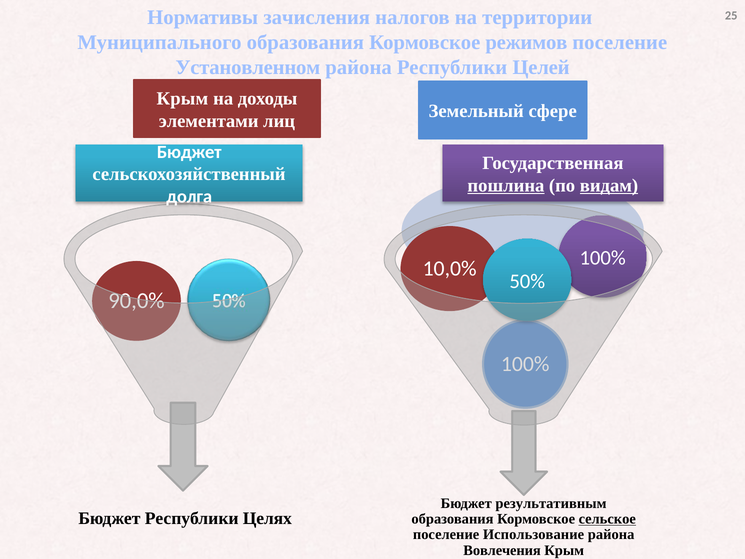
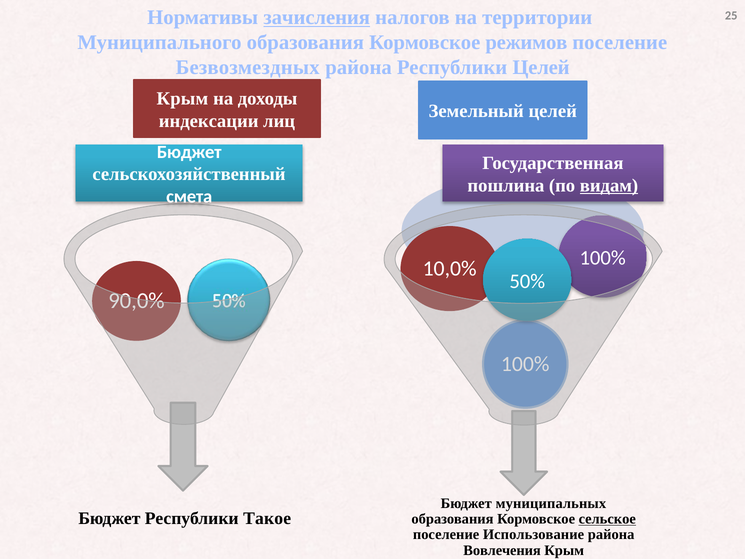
зачисления underline: none -> present (317, 18)
Установленном: Установленном -> Безвозмездных (248, 67)
Земельный сфере: сфере -> целей (553, 111)
элементами: элементами -> индексации (209, 121)
пошлина underline: present -> none (506, 185)
долга: долга -> смета (189, 197)
результативным: результативным -> муниципальных (551, 503)
Целях: Целях -> Такое (267, 518)
